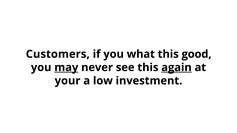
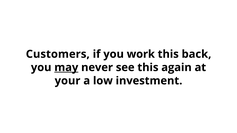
what: what -> work (141, 54)
good: good -> back (196, 54)
again underline: present -> none (177, 68)
